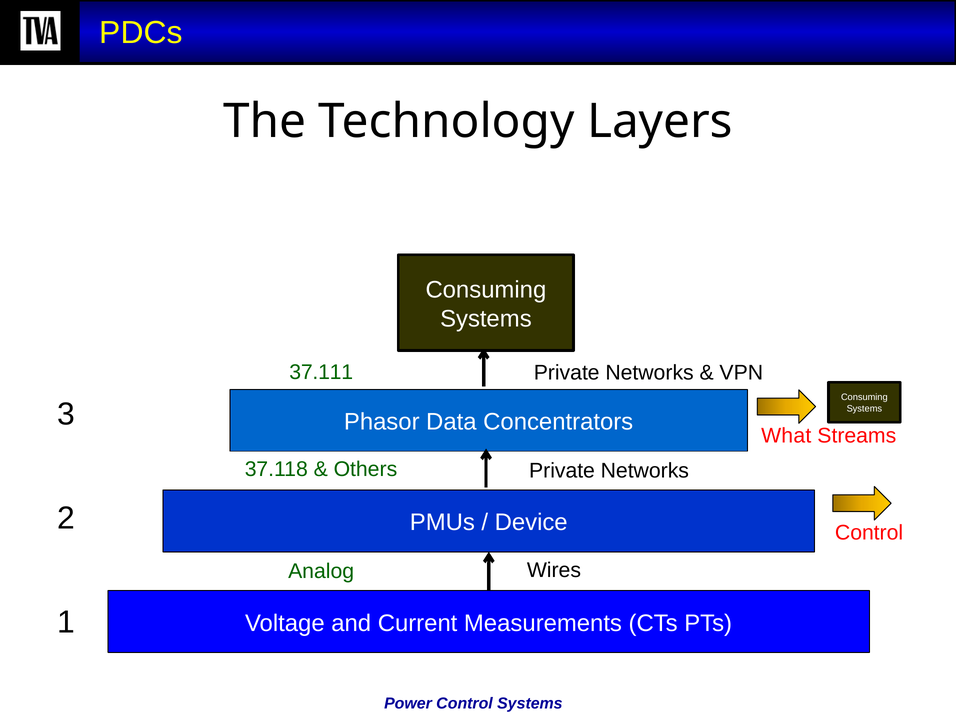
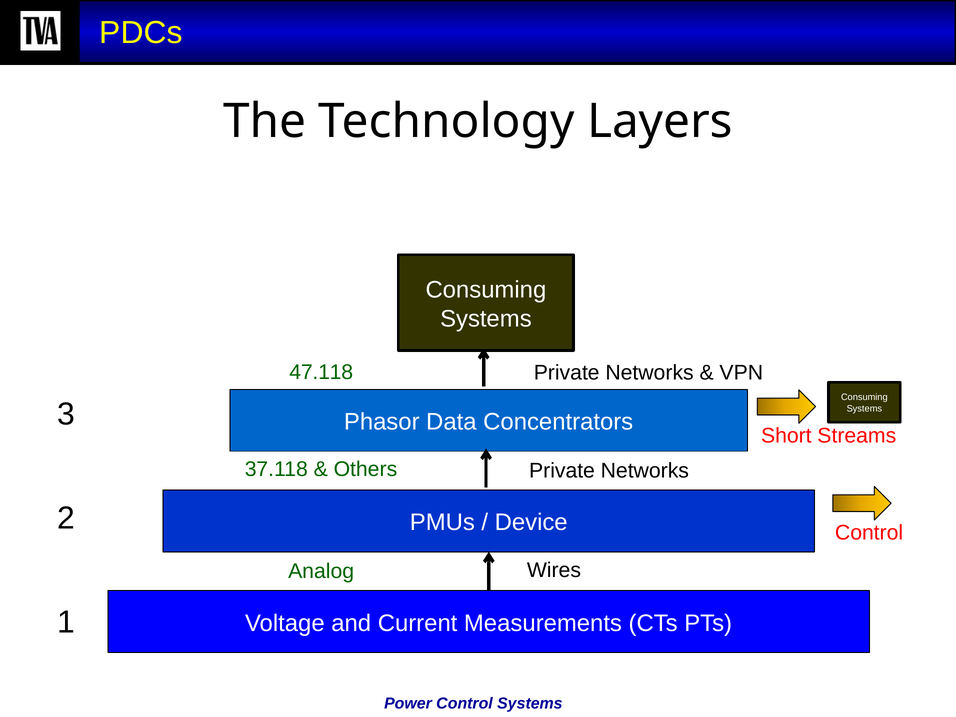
37.111: 37.111 -> 47.118 (321, 372)
What: What -> Short (786, 436)
